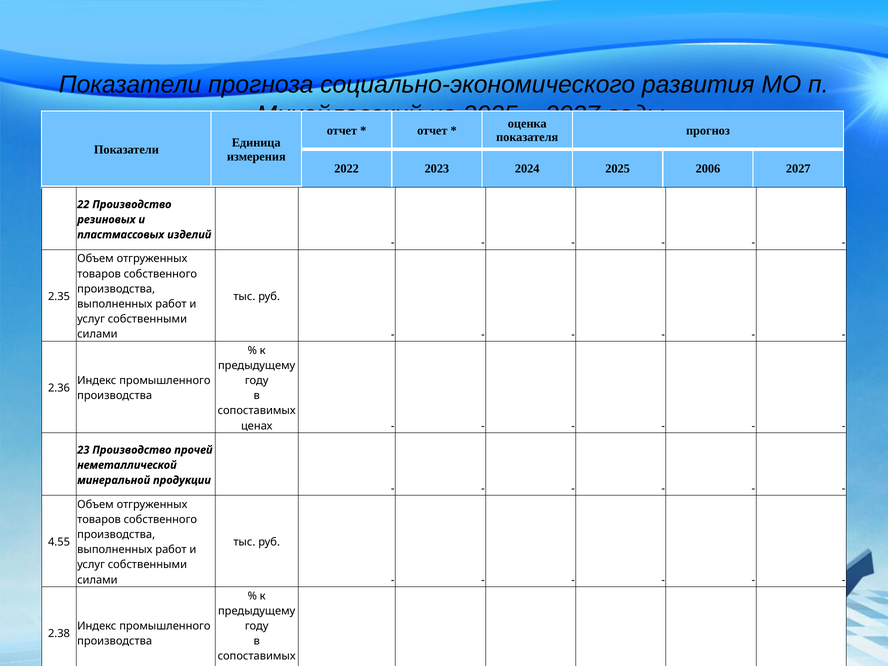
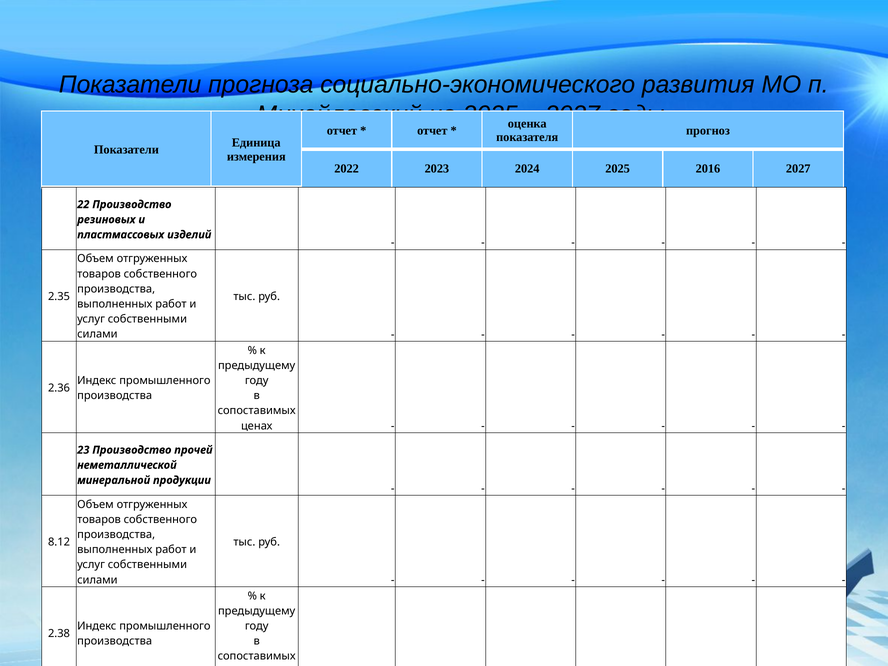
2006: 2006 -> 2016 (708, 169)
4.55: 4.55 -> 8.12 (59, 542)
